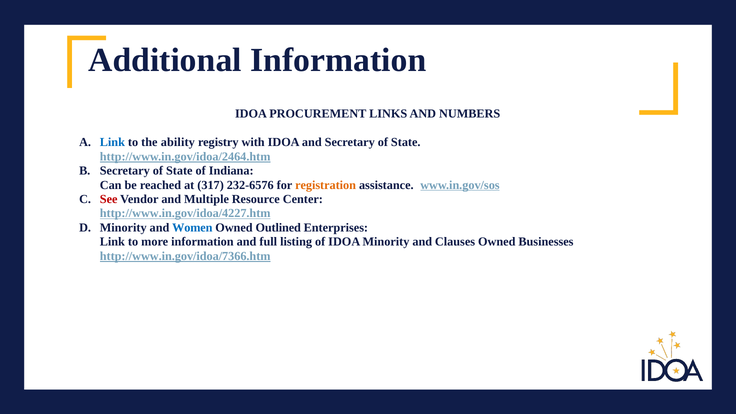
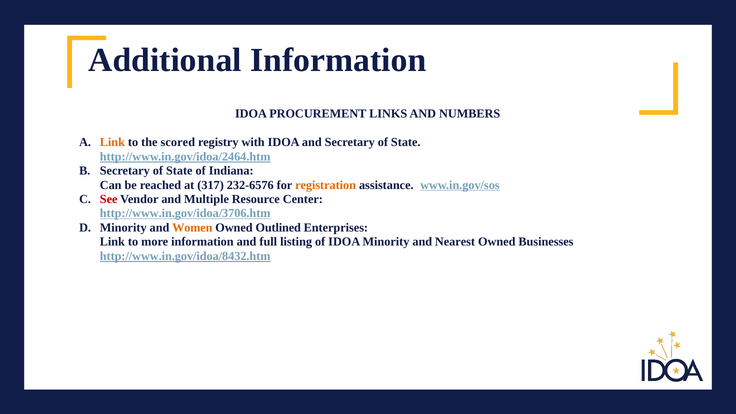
Link colour: blue -> orange (112, 142)
ability: ability -> scored (178, 142)
http://www.in.gov/idoa/4227.htm: http://www.in.gov/idoa/4227.htm -> http://www.in.gov/idoa/3706.htm (185, 213)
Women colour: blue -> orange (192, 228)
Clauses: Clauses -> Nearest (455, 242)
http://www.in.gov/idoa/7366.htm: http://www.in.gov/idoa/7366.htm -> http://www.in.gov/idoa/8432.htm (185, 256)
